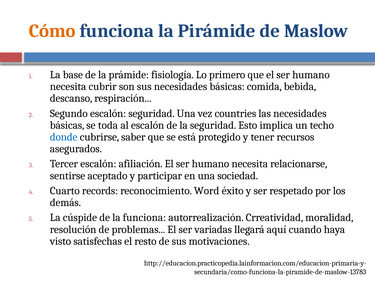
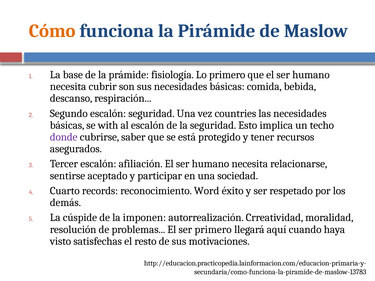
toda: toda -> with (108, 125)
donde colour: blue -> purple (64, 137)
la funciona: funciona -> imponen (144, 218)
ser variadas: variadas -> primero (213, 230)
